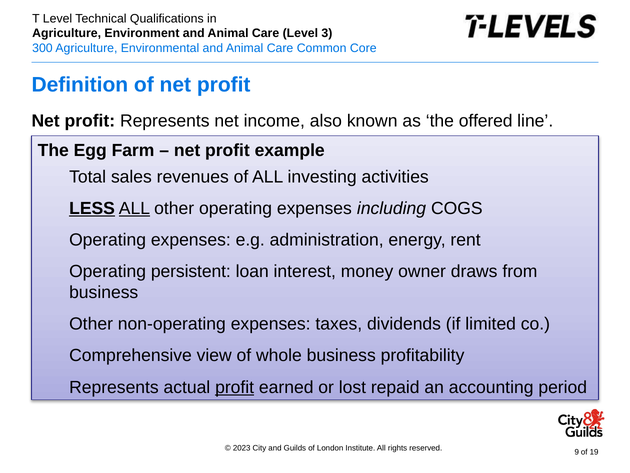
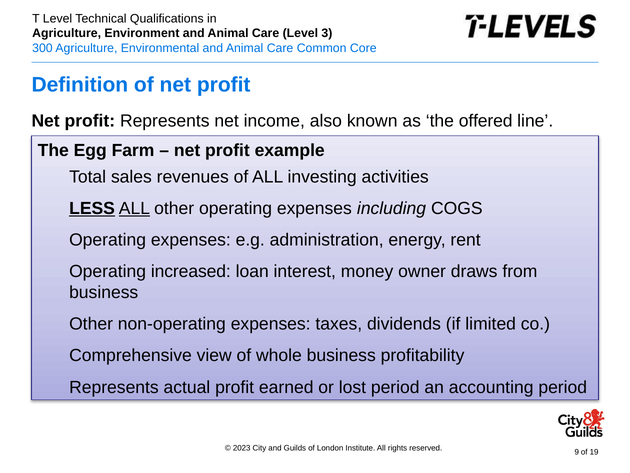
persistent: persistent -> increased (191, 271)
profit underline: present -> none (235, 387)
lost repaid: repaid -> period (395, 387)
